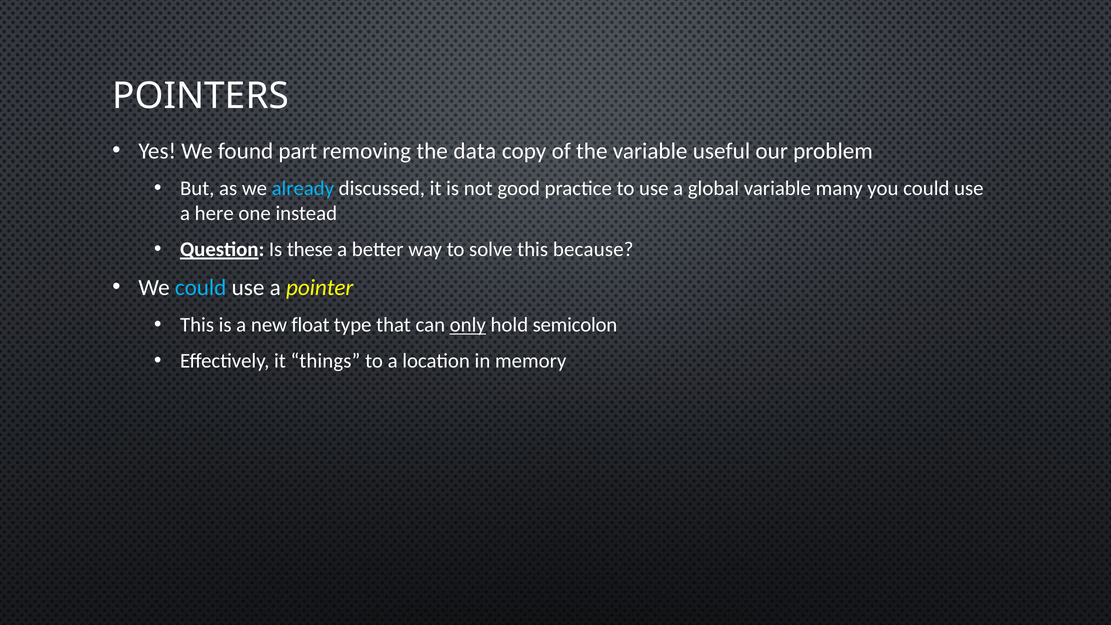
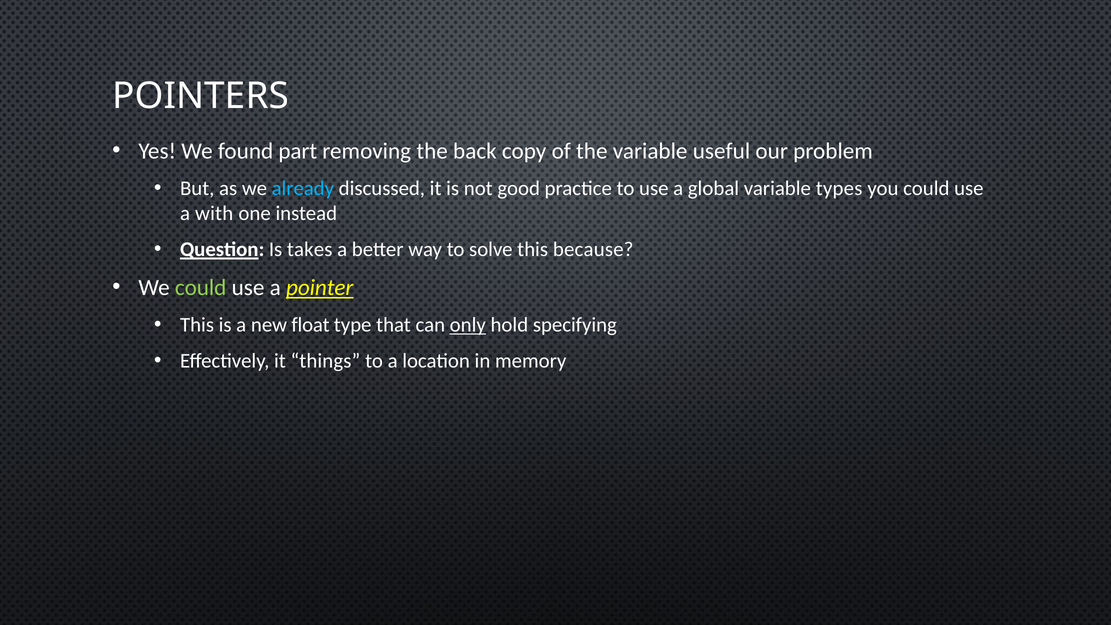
data: data -> back (475, 151)
many: many -> types (839, 188)
here: here -> with (214, 213)
these: these -> takes (310, 249)
could colour: light blue -> light green (201, 288)
pointer underline: none -> present (320, 288)
semicolon: semicolon -> specifying (575, 325)
